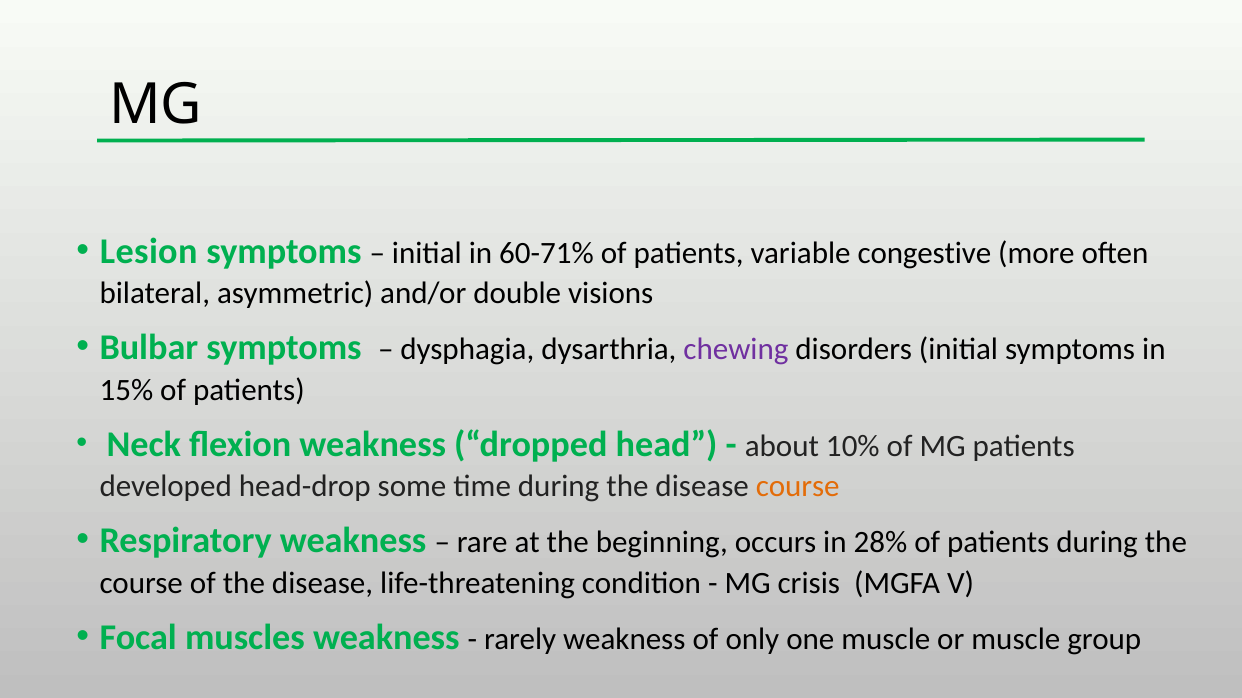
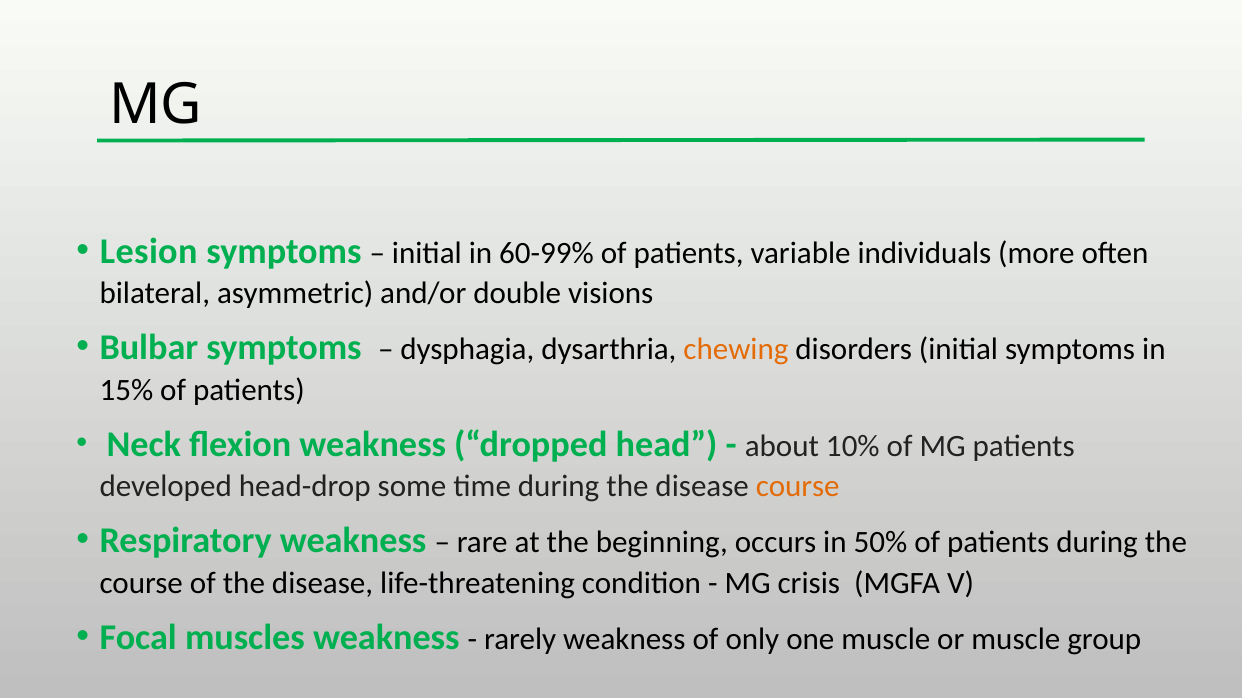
60-71%: 60-71% -> 60-99% (546, 253)
congestive: congestive -> individuals (924, 253)
chewing colour: purple -> orange (736, 350)
28%: 28% -> 50% (880, 543)
